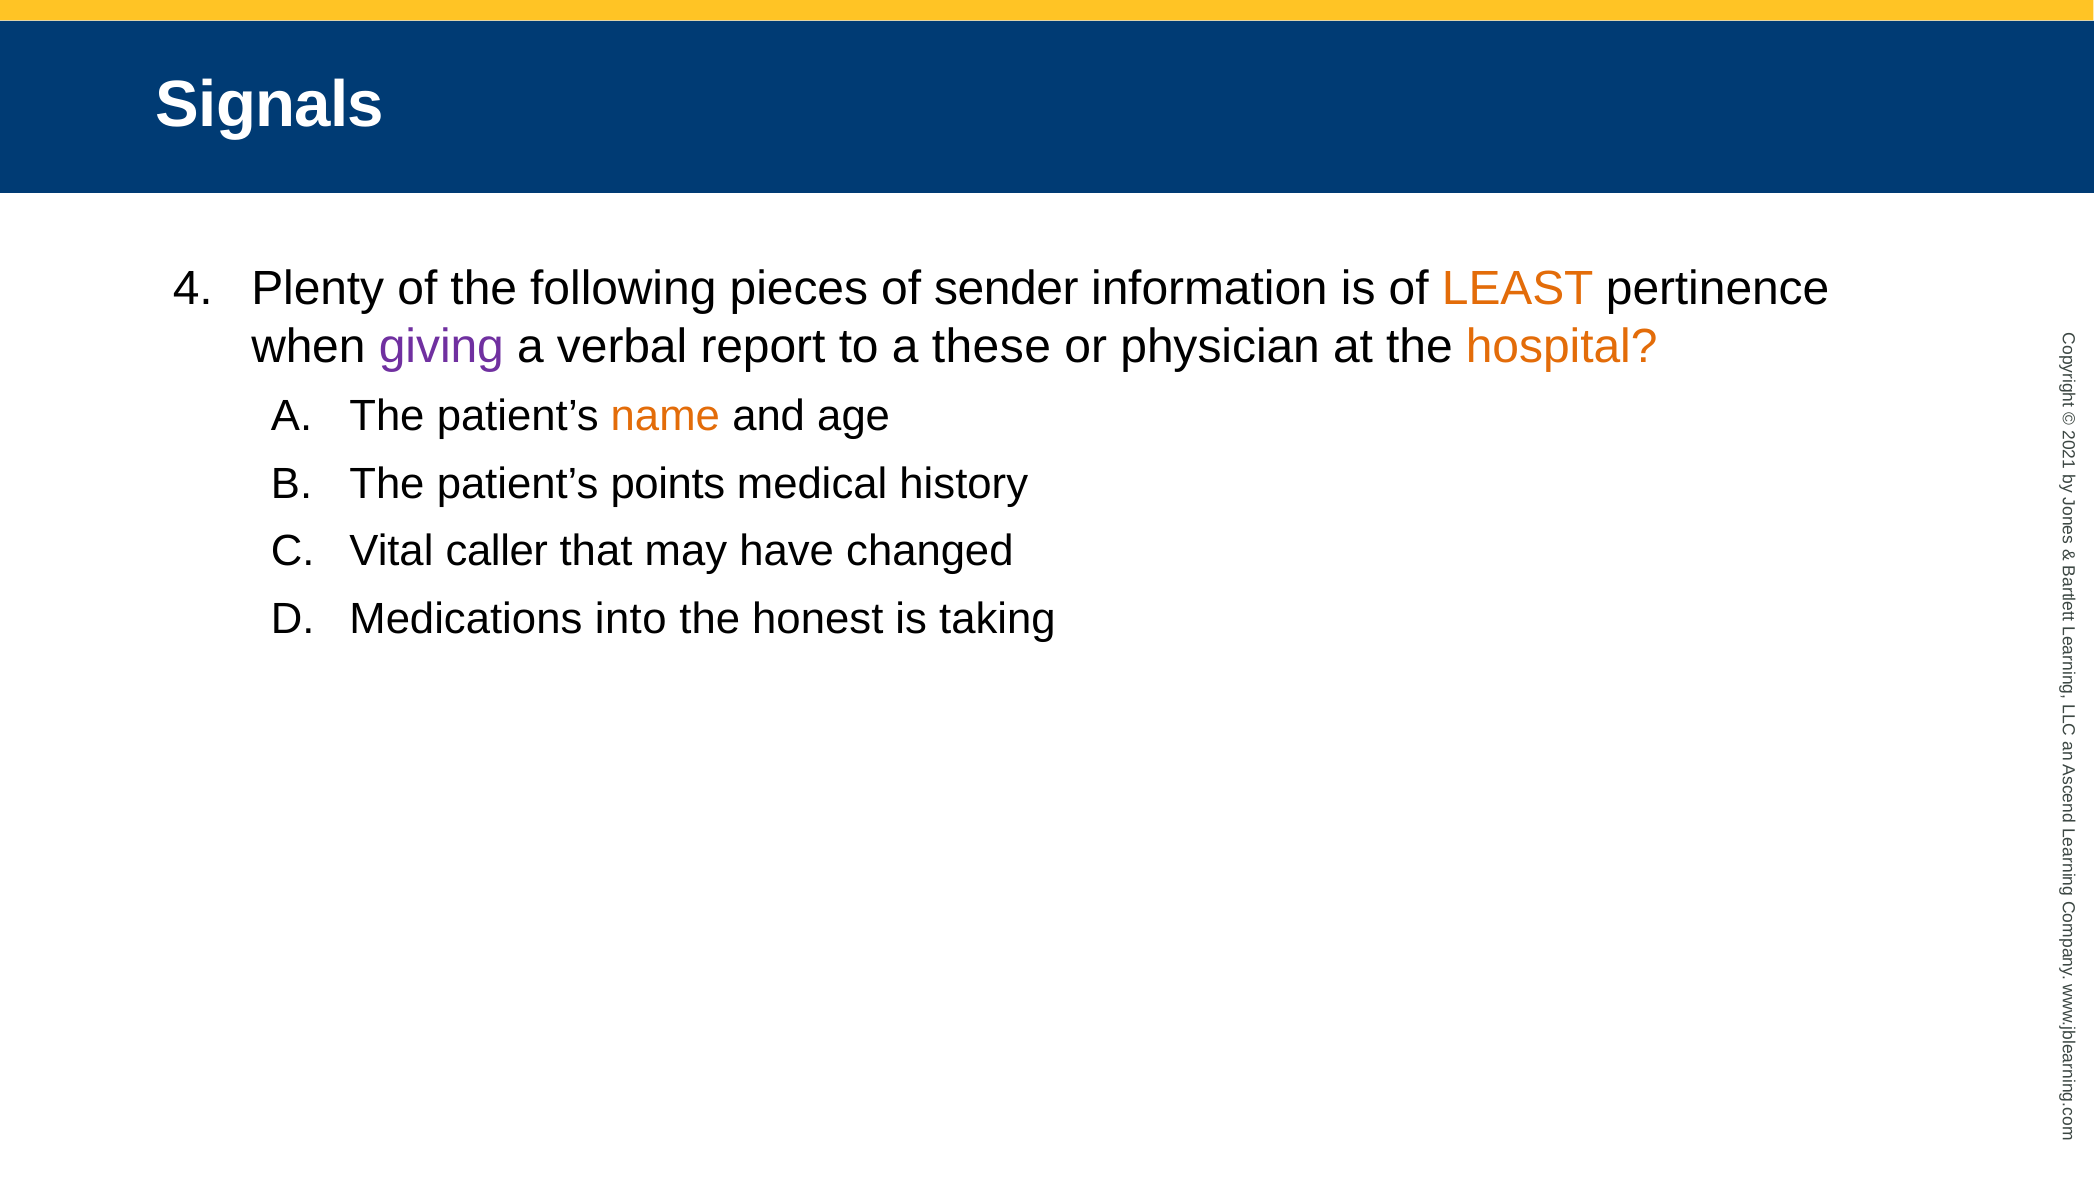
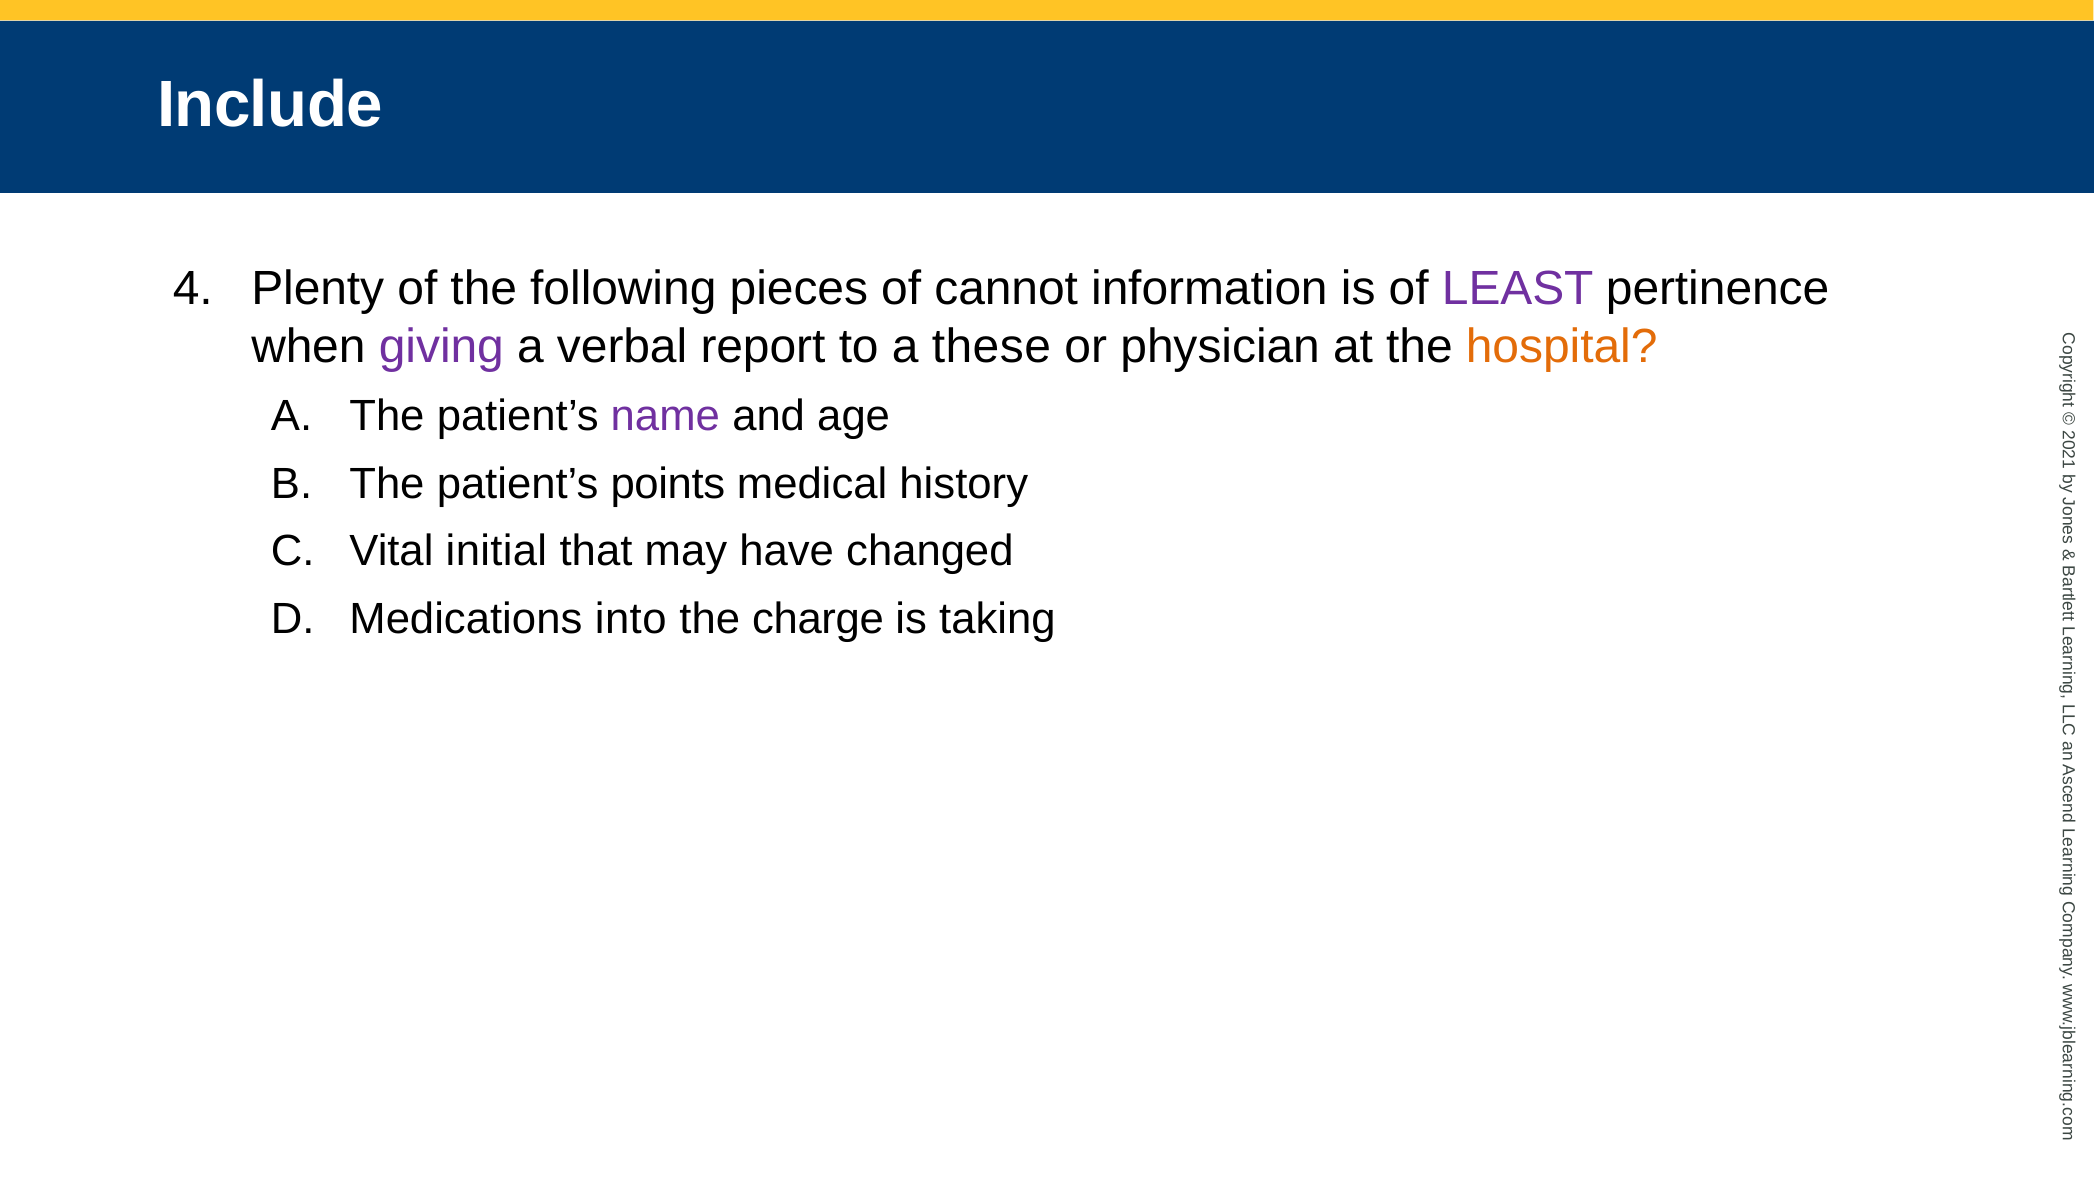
Signals: Signals -> Include (270, 105)
sender: sender -> cannot (1006, 289)
LEAST colour: orange -> purple (1518, 289)
name colour: orange -> purple (665, 416)
caller: caller -> initial (496, 551)
honest: honest -> charge (818, 619)
